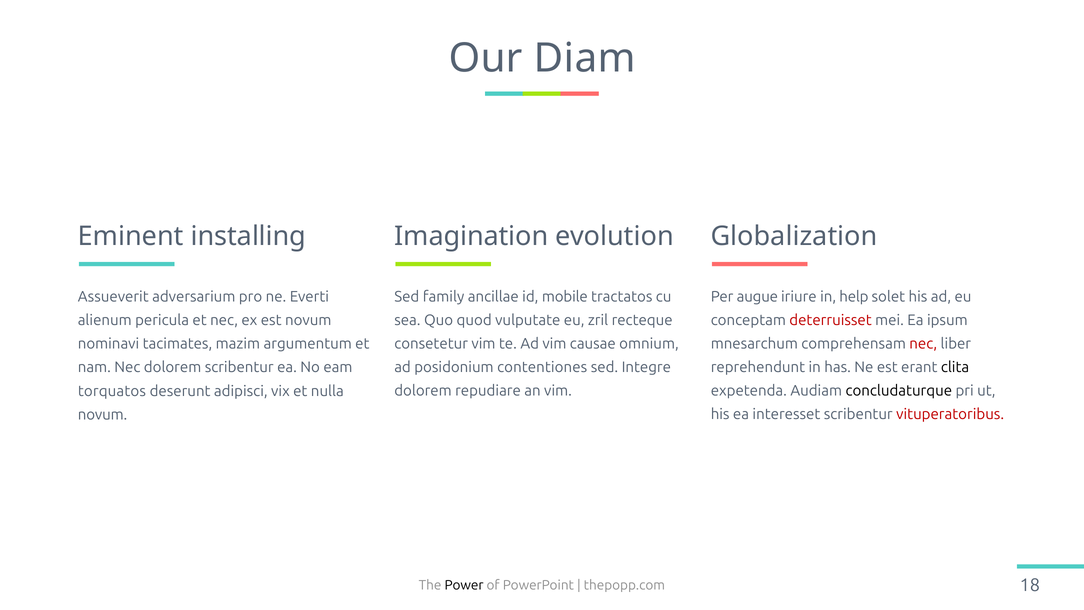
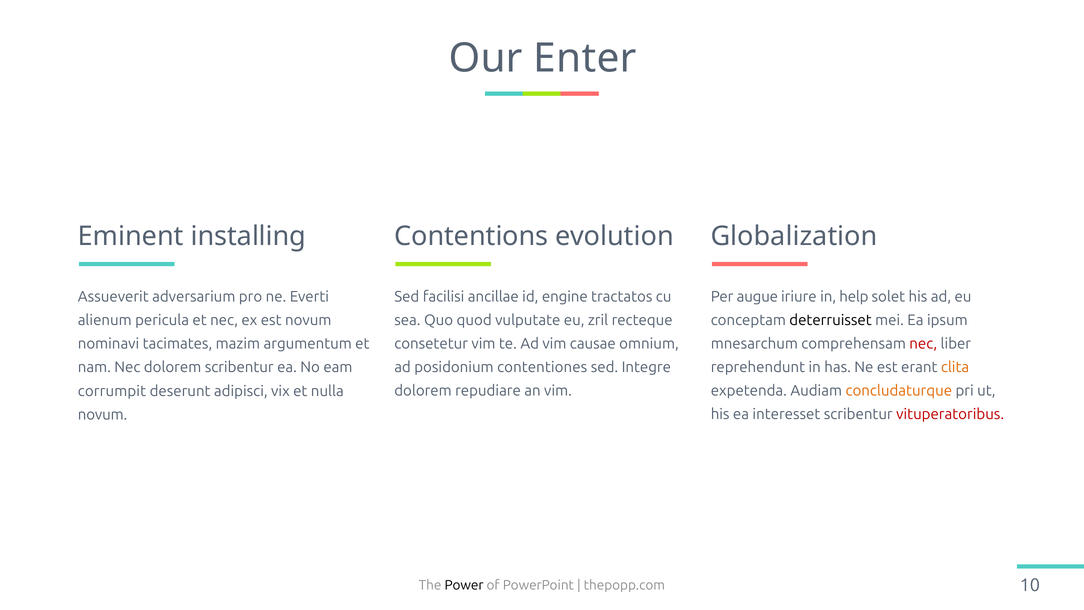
Diam: Diam -> Enter (585, 58)
Imagination: Imagination -> Contentions (471, 236)
family: family -> facilisi (444, 297)
mobile: mobile -> engine (565, 297)
deterruisset colour: red -> black (831, 320)
clita colour: black -> orange (955, 367)
concludaturque colour: black -> orange (899, 391)
torquatos: torquatos -> corrumpit (112, 391)
18: 18 -> 10 (1030, 585)
